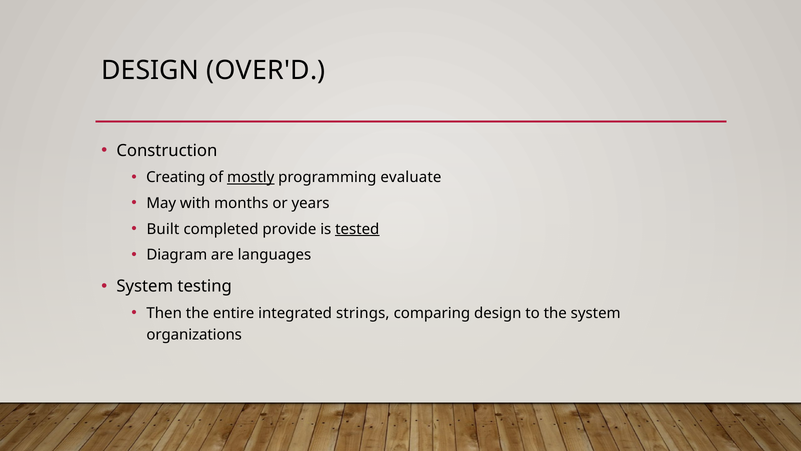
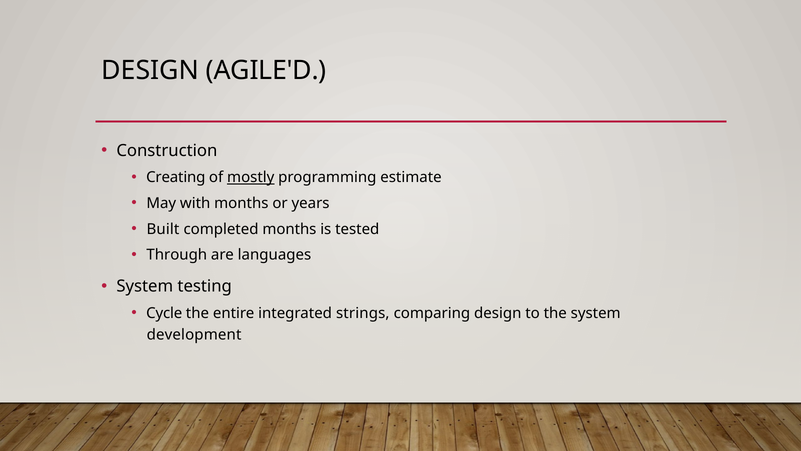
OVER'D: OVER'D -> AGILE'D (266, 70)
evaluate: evaluate -> estimate (411, 177)
completed provide: provide -> months (289, 229)
tested underline: present -> none (357, 229)
Diagram: Diagram -> Through (177, 255)
Then: Then -> Cycle (164, 313)
organizations: organizations -> development (194, 334)
